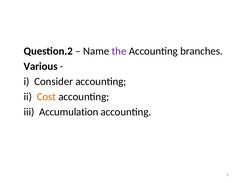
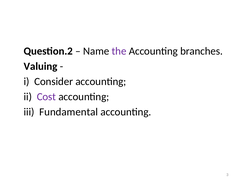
Various: Various -> Valuing (41, 66)
Cost colour: orange -> purple (46, 96)
Accumulation: Accumulation -> Fundamental (69, 111)
